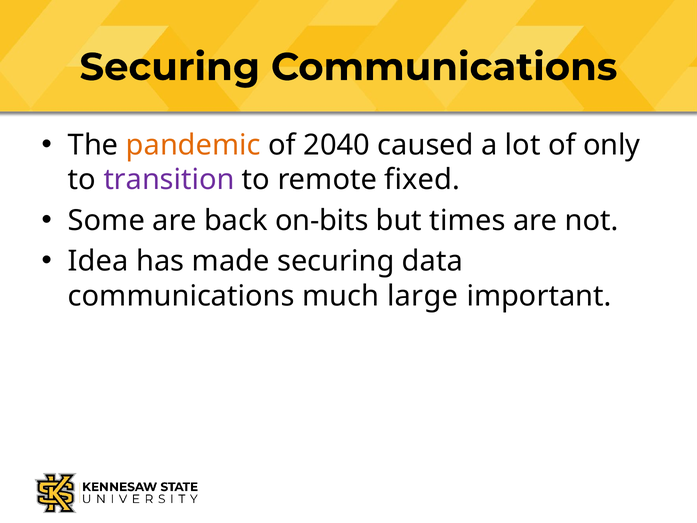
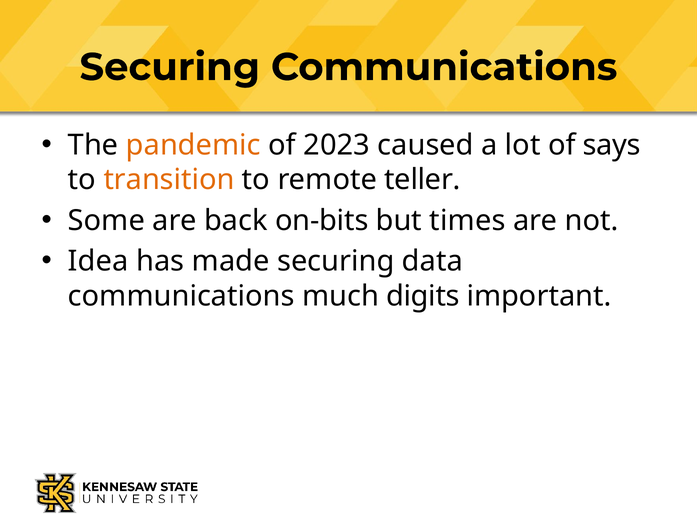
2040: 2040 -> 2023 (337, 145)
only: only -> says (612, 145)
transition colour: purple -> orange (169, 180)
fixed: fixed -> teller (422, 180)
large: large -> digits (423, 296)
